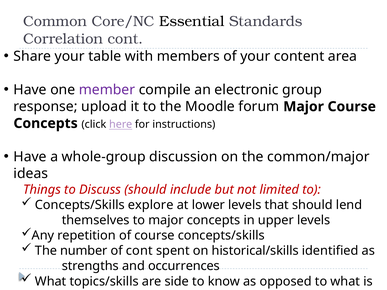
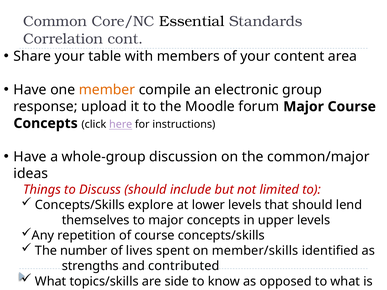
member colour: purple -> orange (107, 90)
of cont: cont -> lives (139, 251)
historical/skills: historical/skills -> member/skills (255, 251)
occurrences: occurrences -> contributed (184, 266)
